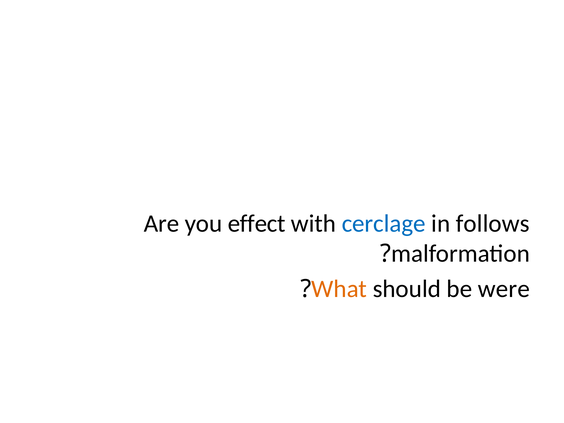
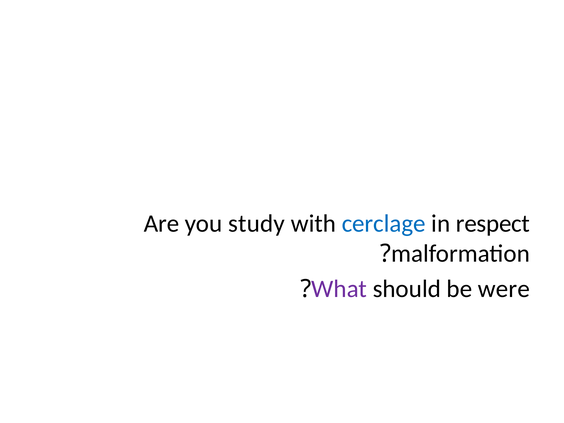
effect: effect -> study (256, 224)
follows: follows -> respect (493, 224)
What colour: orange -> purple (339, 289)
